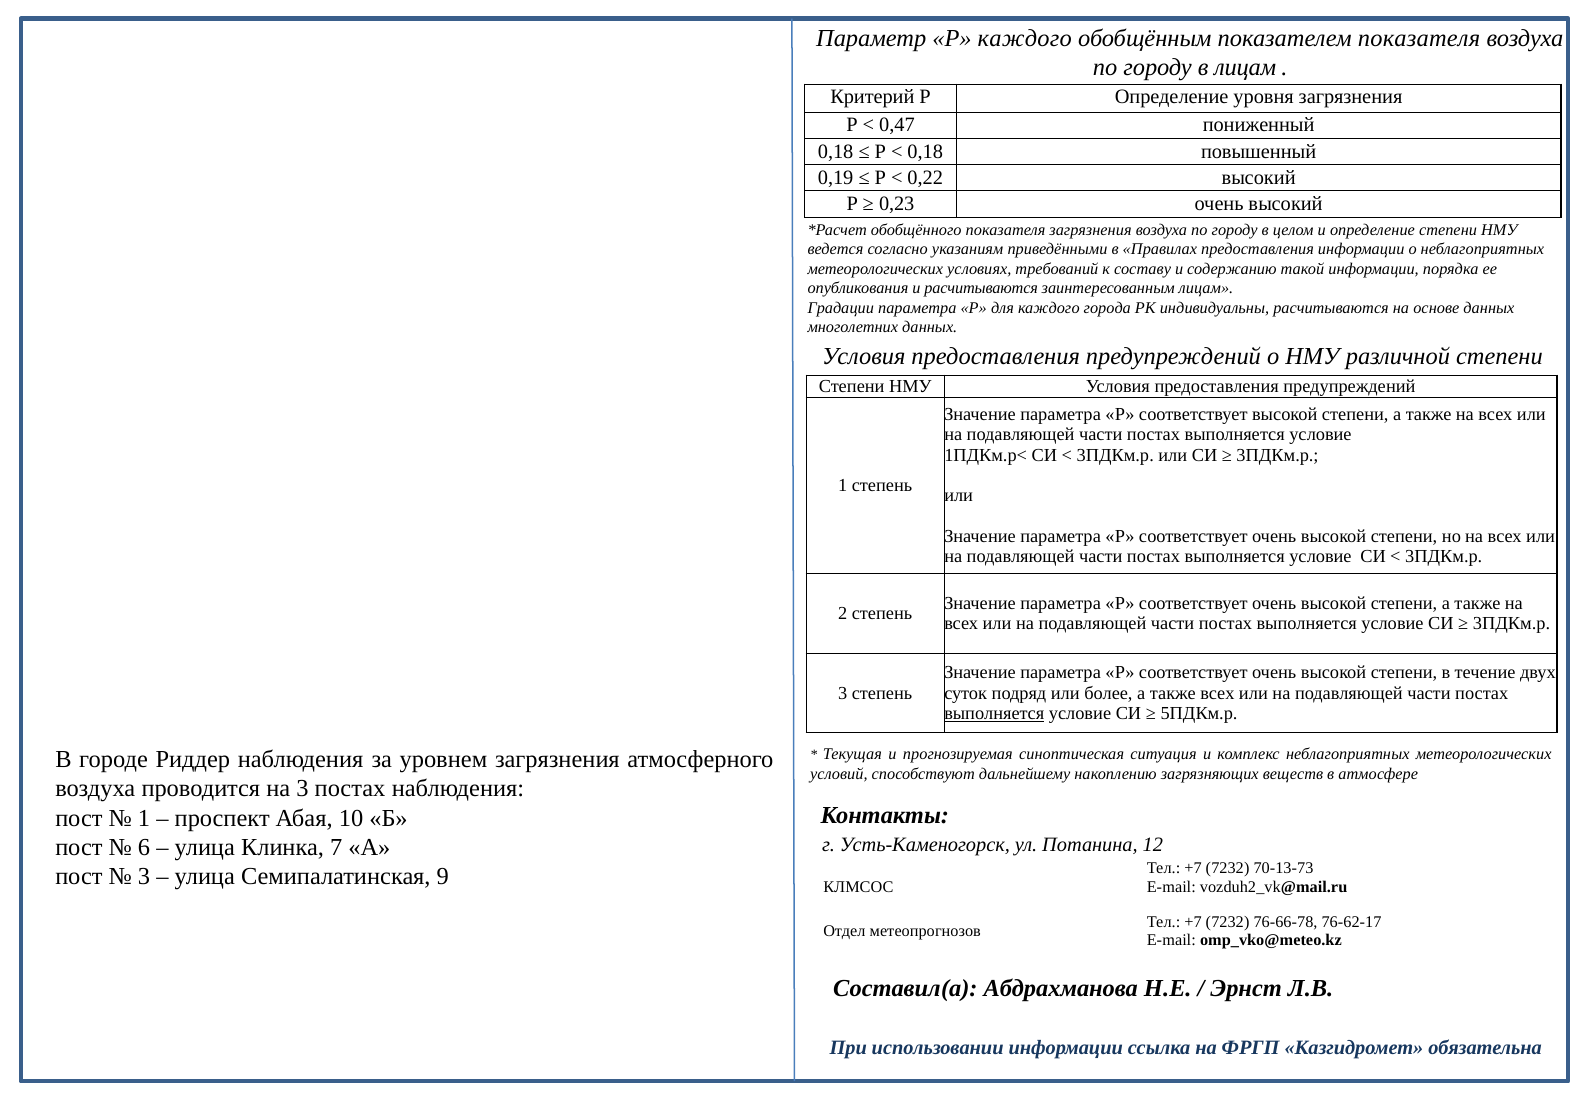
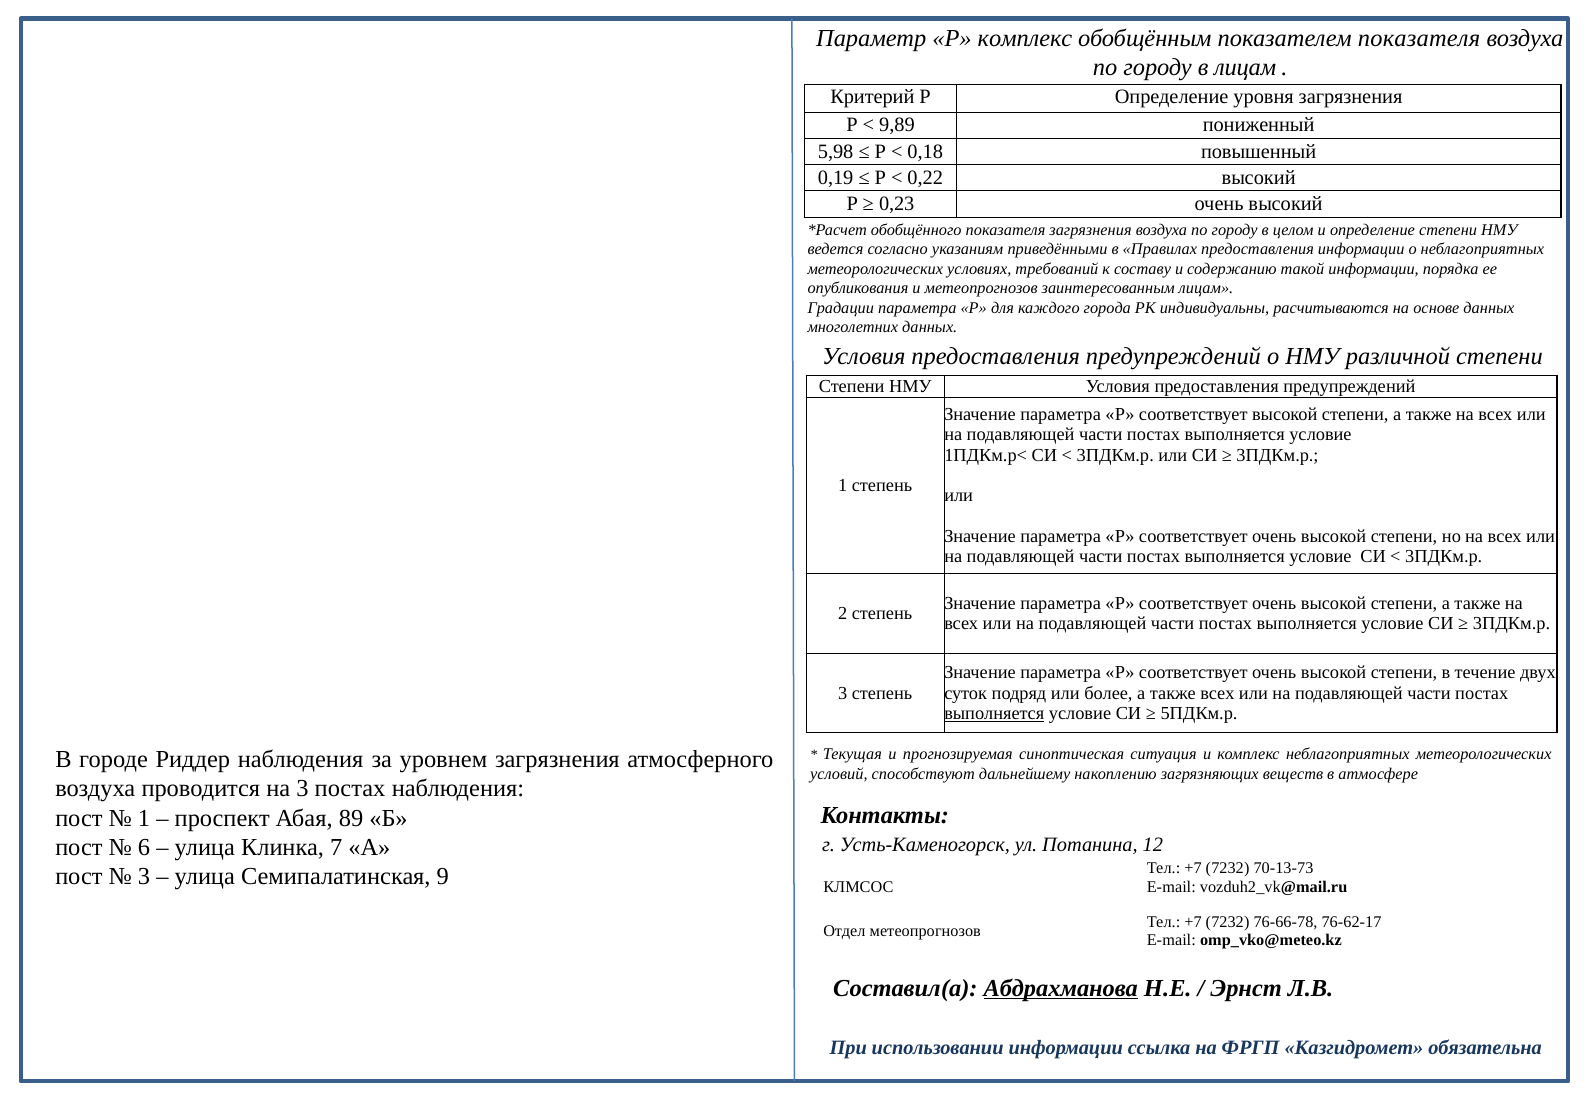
Р каждого: каждого -> комплекс (1025, 38)
0,47: 0,47 -> 9,89 (897, 125)
0,18: 0,18 -> 5,98 (836, 151)
и расчитываются: расчитываются -> метеопрогнозов (981, 288)
10: 10 -> 89 (351, 818)
Абдрахманова underline: none -> present (1061, 988)
